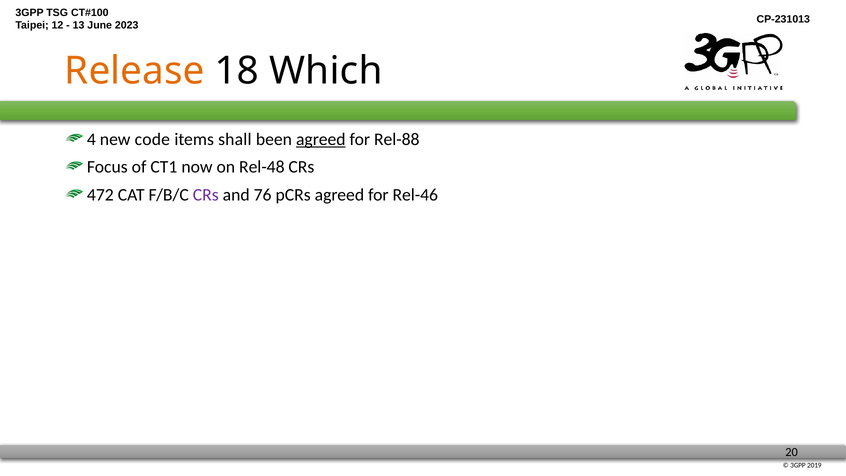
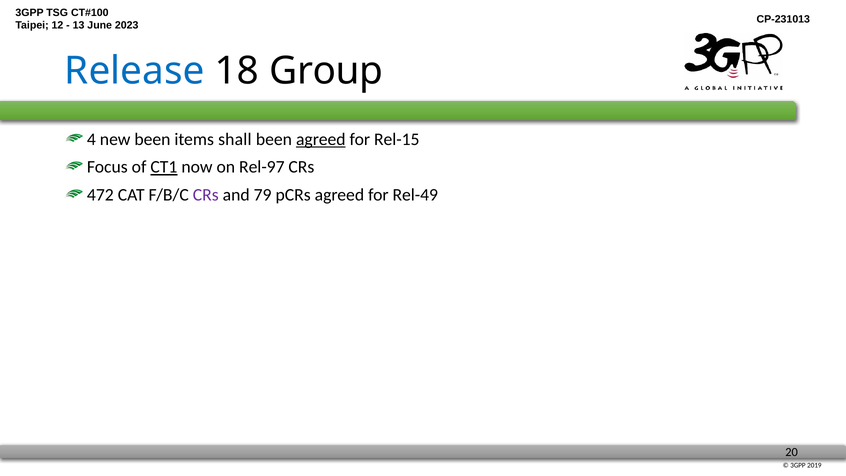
Release colour: orange -> blue (134, 71)
Which: Which -> Group (326, 71)
new code: code -> been (152, 139)
Rel-88: Rel-88 -> Rel-15 (397, 139)
CT1 underline: none -> present (164, 167)
Rel-48: Rel-48 -> Rel-97 (262, 167)
76: 76 -> 79 (263, 195)
Rel-46: Rel-46 -> Rel-49 (415, 195)
